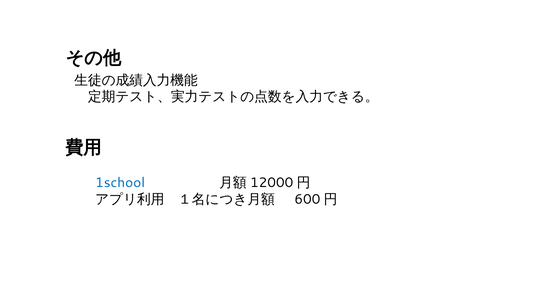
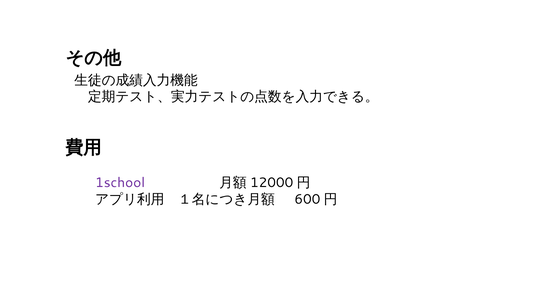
1school colour: blue -> purple (120, 183)
